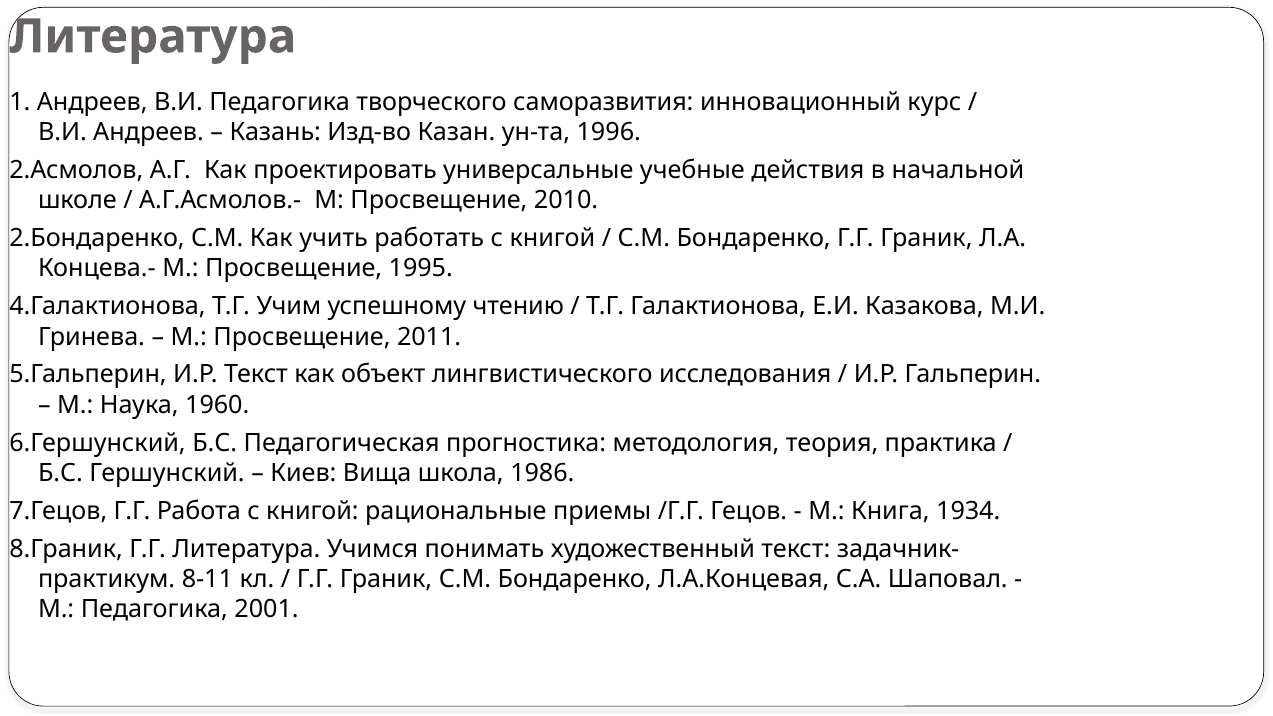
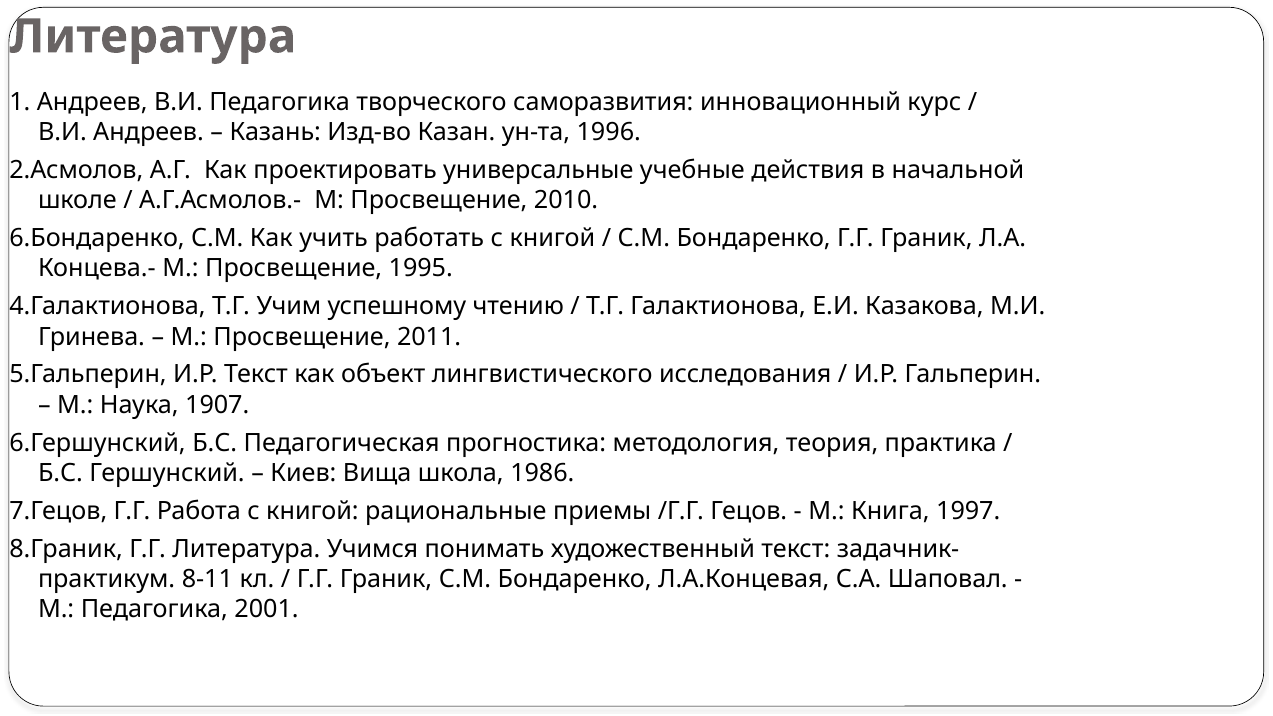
2.Бондаренко: 2.Бондаренко -> 6.Бондаренко (97, 238)
1960: 1960 -> 1907 (217, 405)
1934: 1934 -> 1997 (968, 511)
